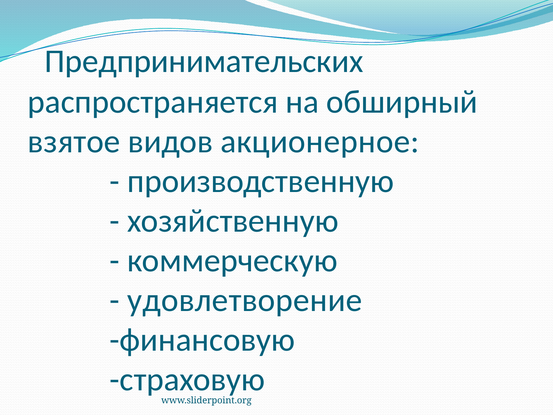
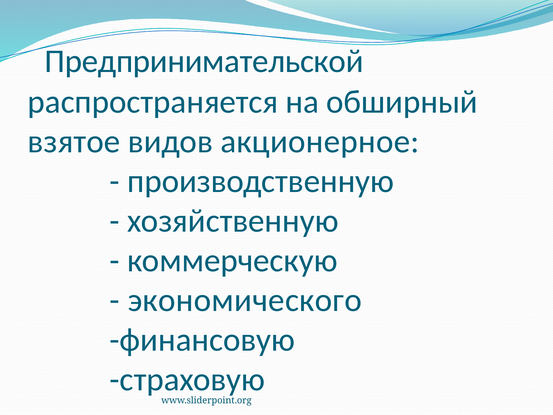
Предпринимательских: Предпринимательских -> Предпринимательской (204, 61)
удовлетворение: удовлетворение -> экономического (245, 300)
